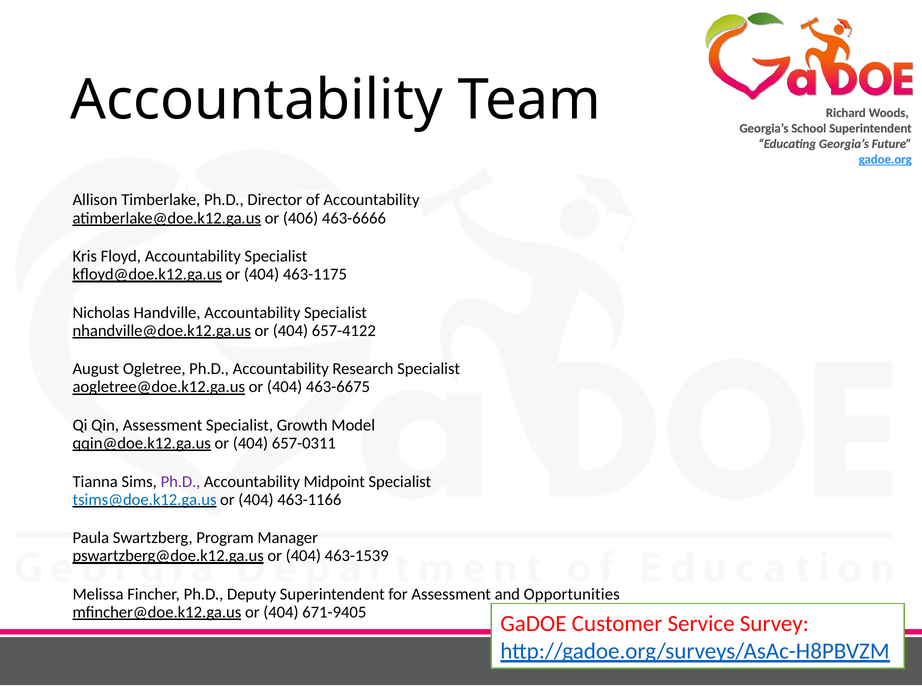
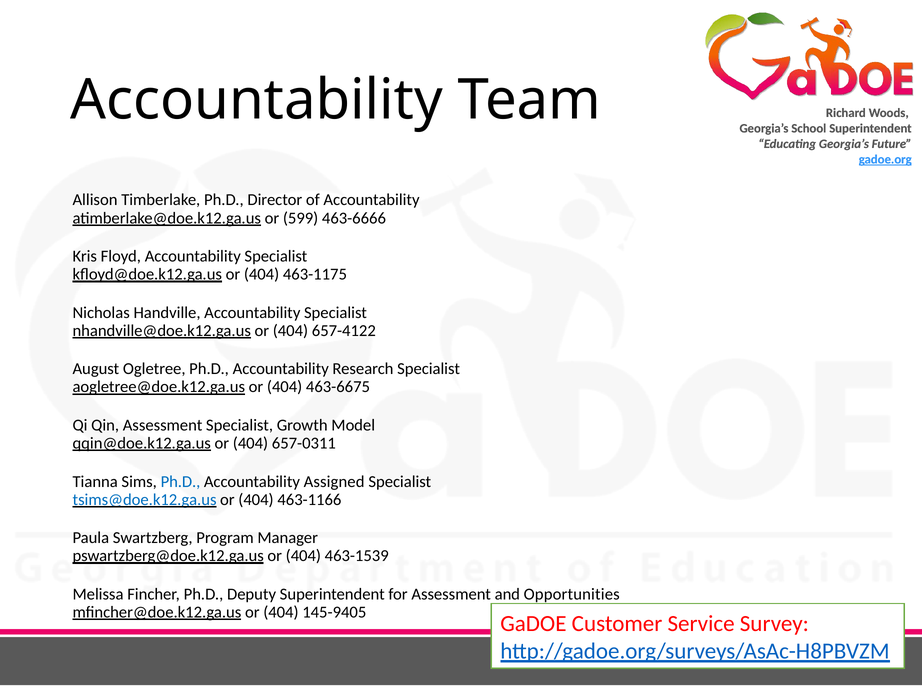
406: 406 -> 599 (301, 218)
Ph.D colour: purple -> blue (181, 481)
Midpoint: Midpoint -> Assigned (334, 481)
671-9405: 671-9405 -> 145-9405 (334, 612)
